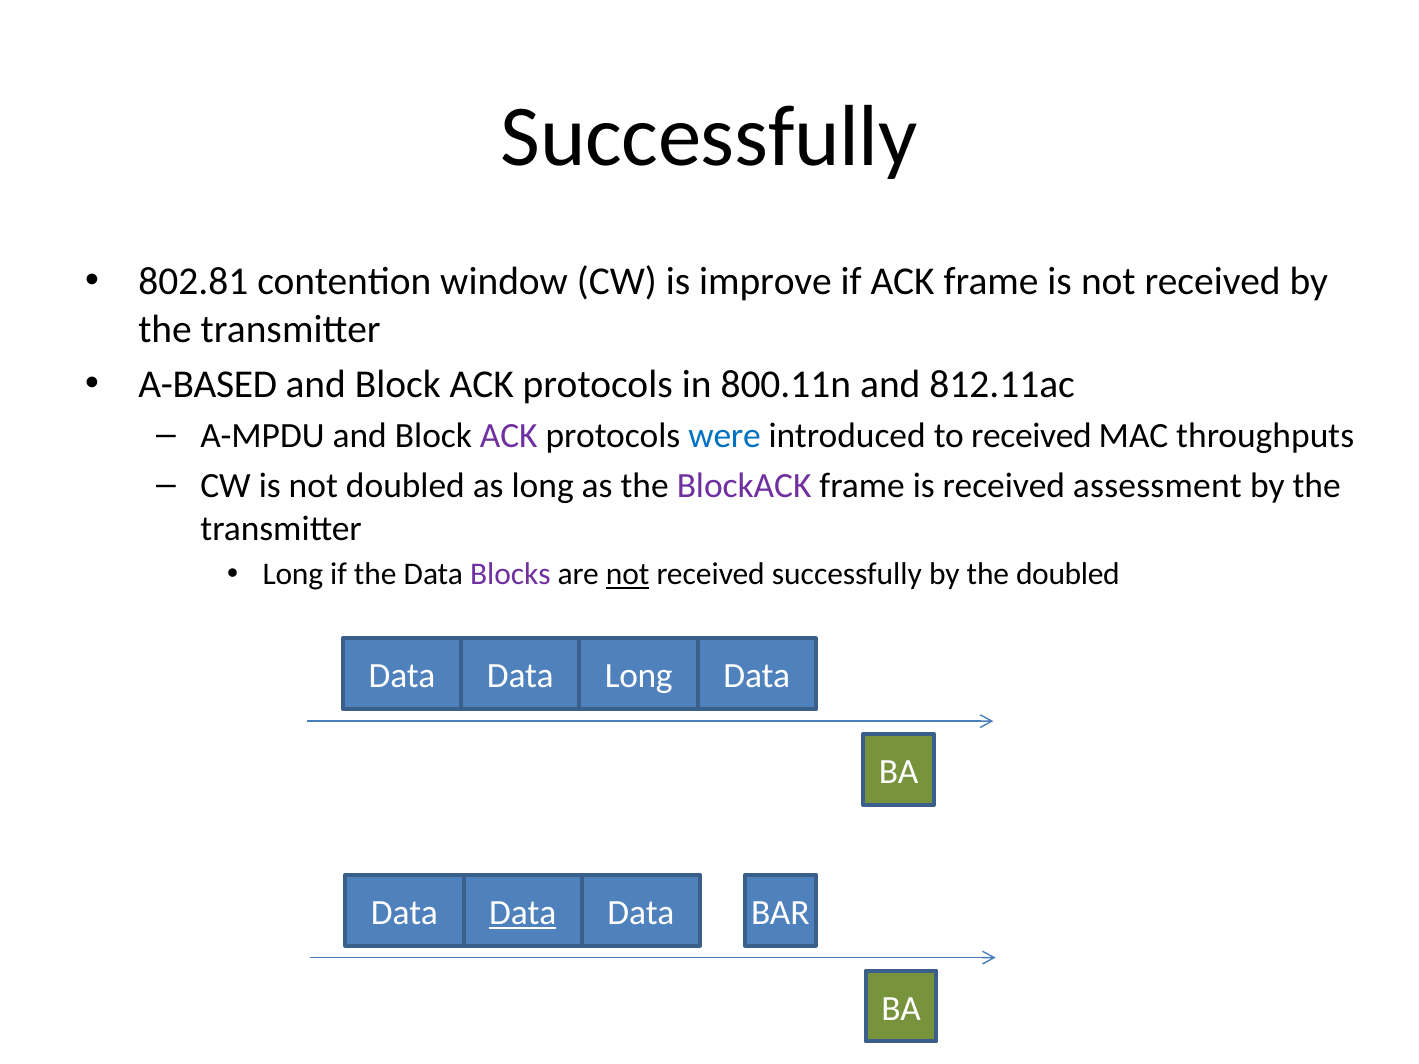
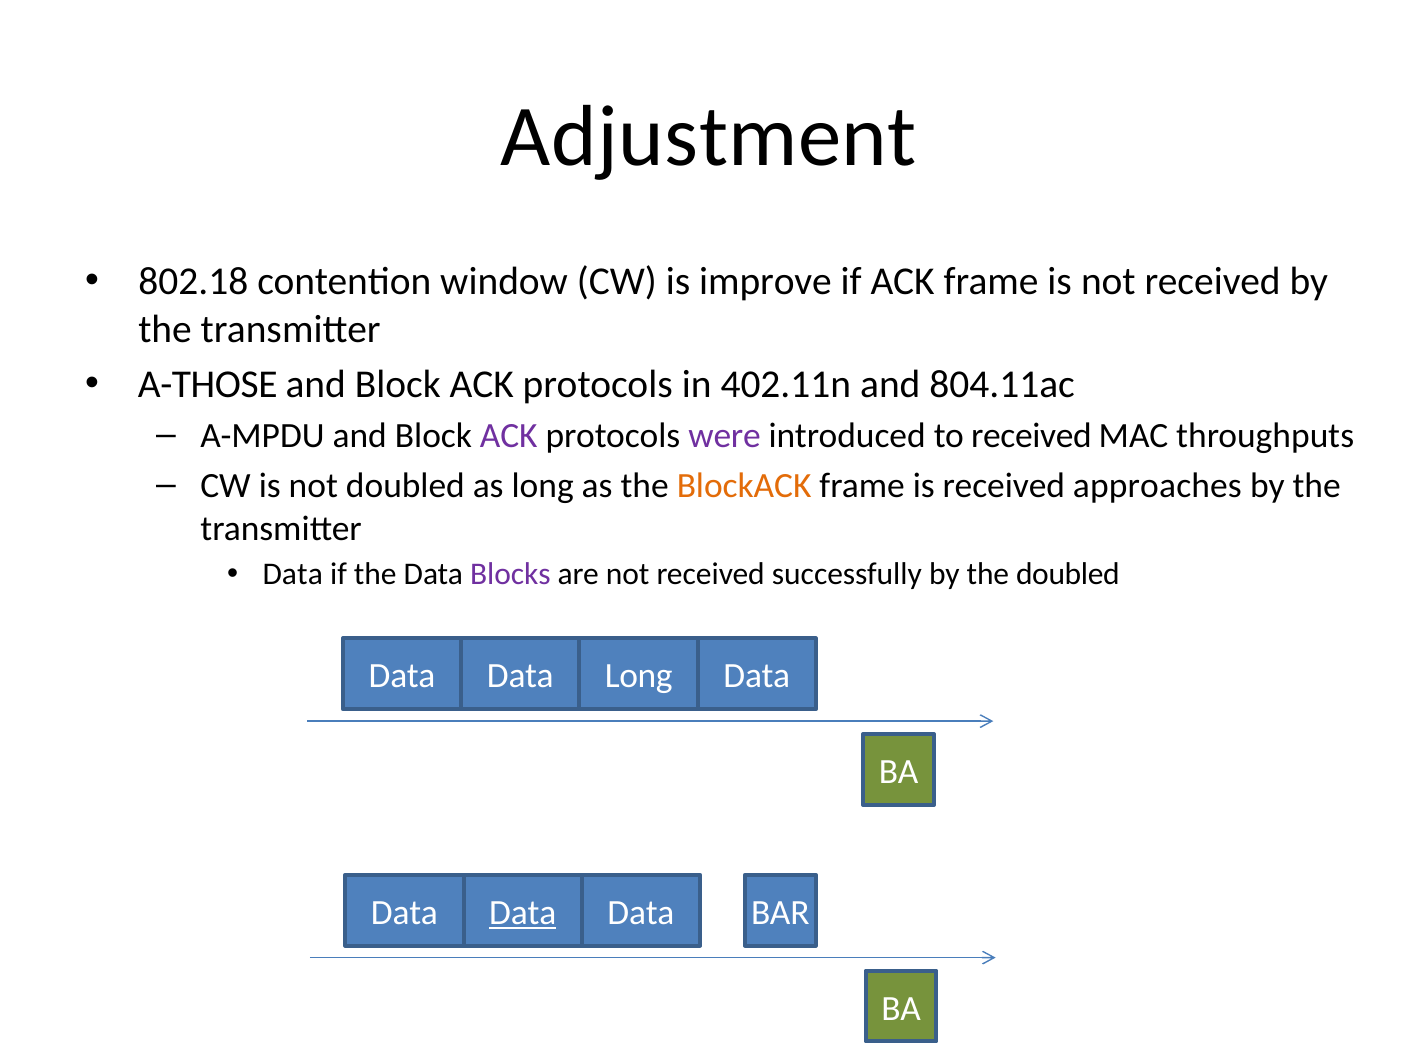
Successfully: Successfully -> Adjustment (709, 137)
802.81: 802.81 -> 802.18 (193, 282)
A-BASED: A-BASED -> A-THOSE (208, 385)
800.11n: 800.11n -> 402.11n (786, 385)
812.11ac: 812.11ac -> 804.11ac (1002, 385)
were colour: blue -> purple (725, 436)
BlockACK colour: purple -> orange (744, 486)
assessment: assessment -> approaches (1157, 486)
Long: Long -> Data (293, 575)
not underline: present -> none (628, 575)
